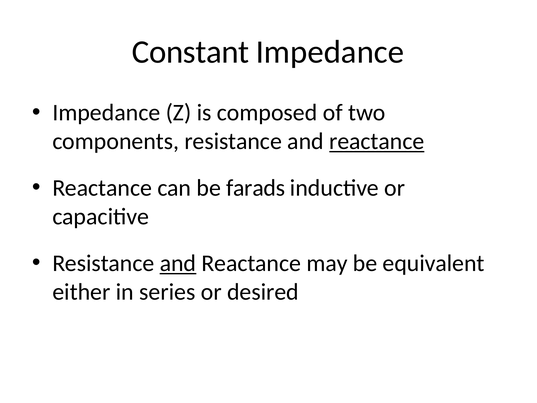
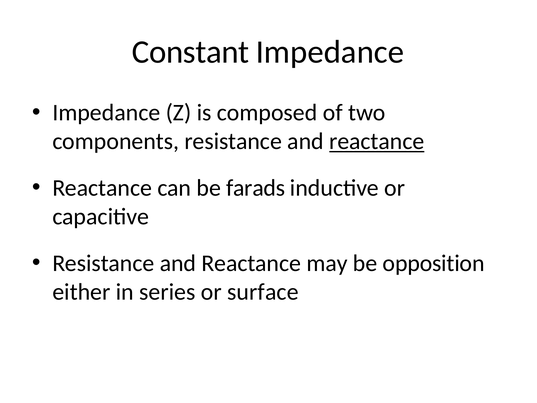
and underline: present -> none (178, 263)
equivalent: equivalent -> opposition (434, 263)
desired: desired -> surface (263, 292)
